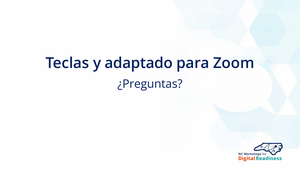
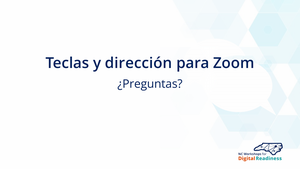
adaptado: adaptado -> dirección (139, 63)
